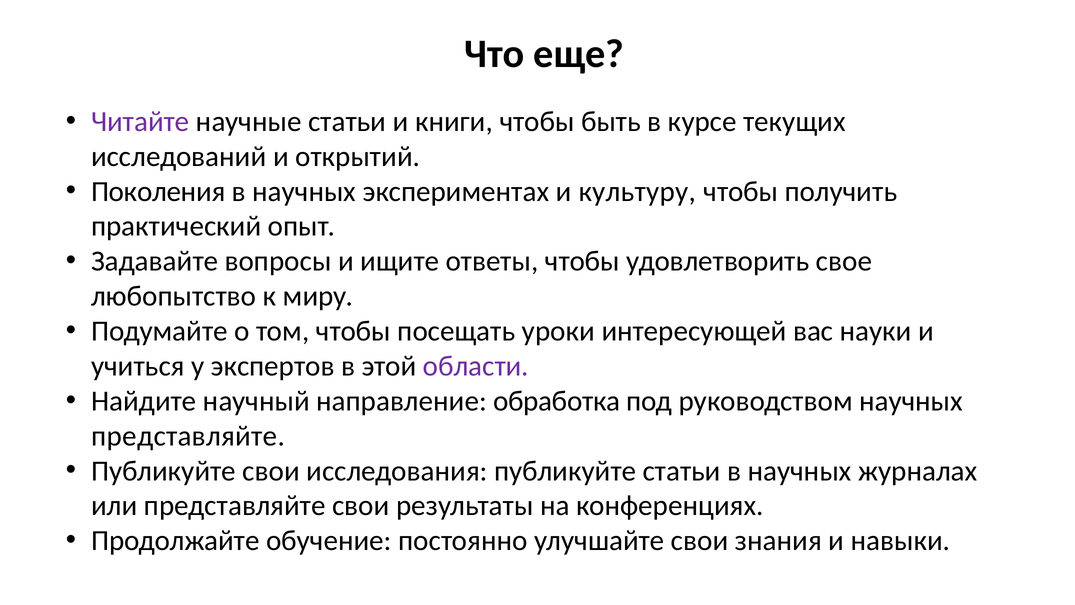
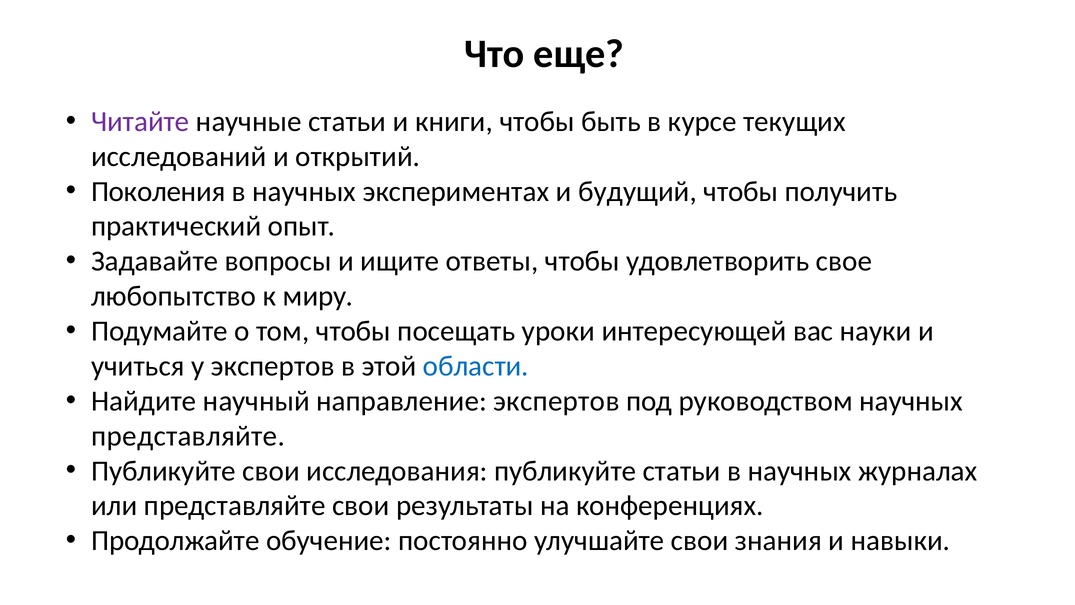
культуру: культуру -> будущий (637, 191)
области colour: purple -> blue (476, 366)
направление обработка: обработка -> экспертов (556, 401)
